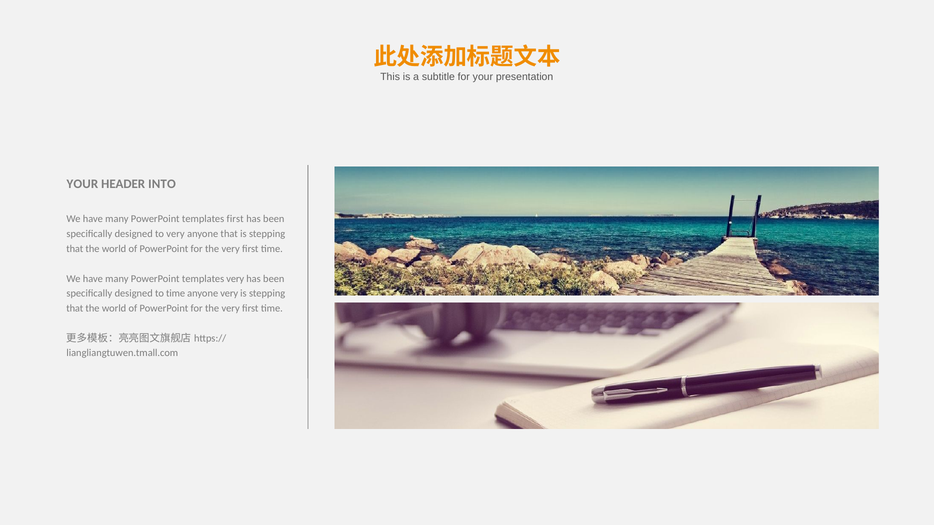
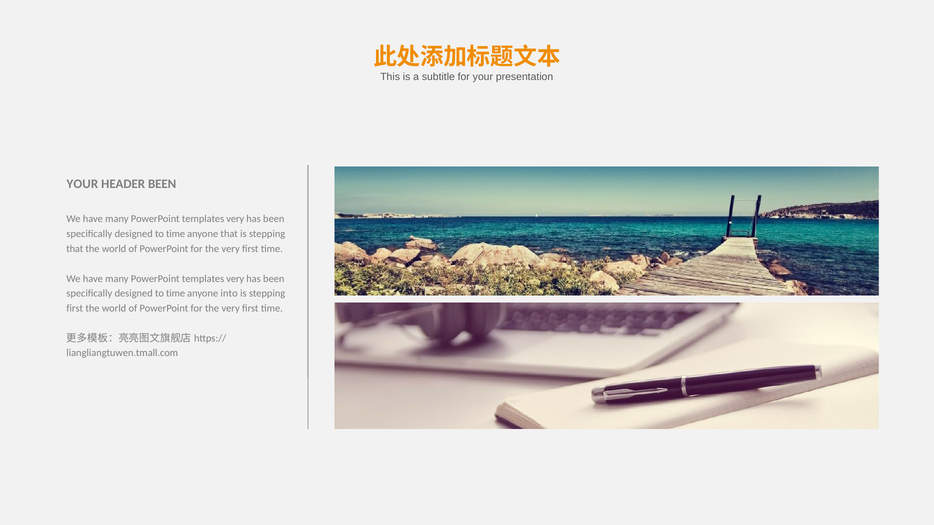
HEADER INTO: INTO -> BEEN (162, 184)
first: first -> very (235, 219)
very: very -> time (176, 234)
anyone very: very -> into (229, 294)
that: that -> first (75, 309)
